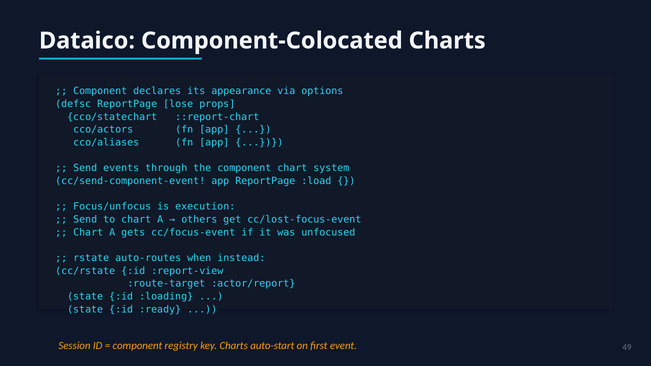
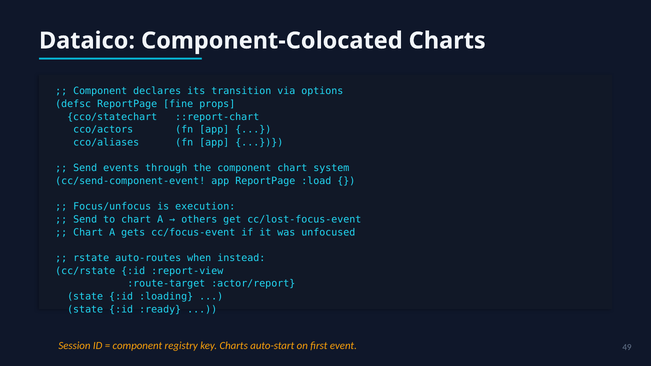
appearance: appearance -> transition (241, 91)
lose: lose -> fine (178, 104)
